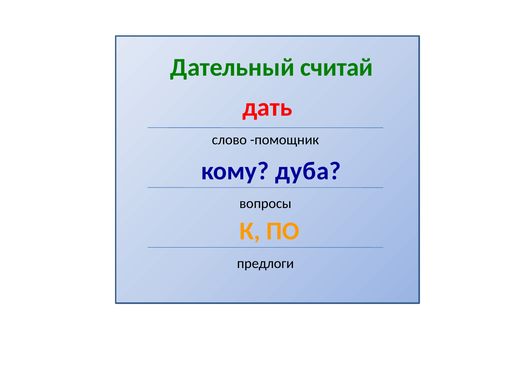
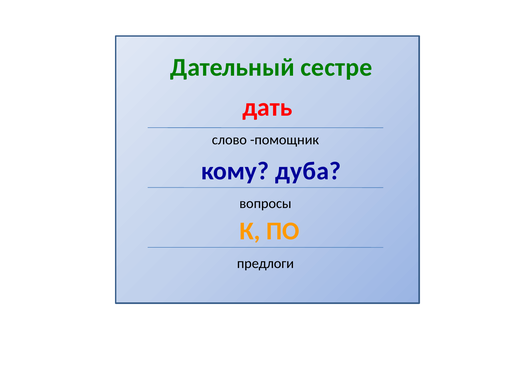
считай: считай -> сестре (336, 68)
